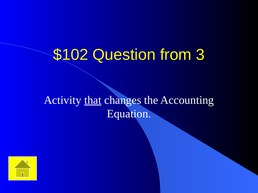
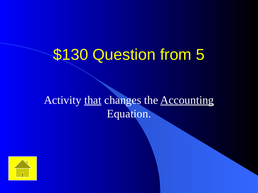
$102: $102 -> $130 (71, 55)
3: 3 -> 5 (200, 55)
Accounting underline: none -> present (187, 100)
